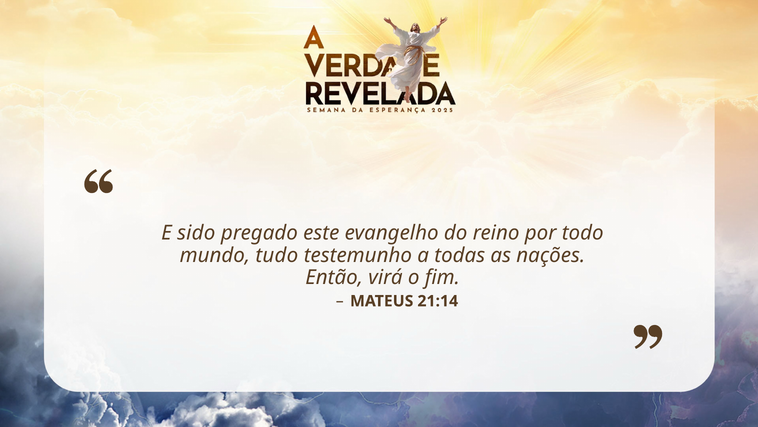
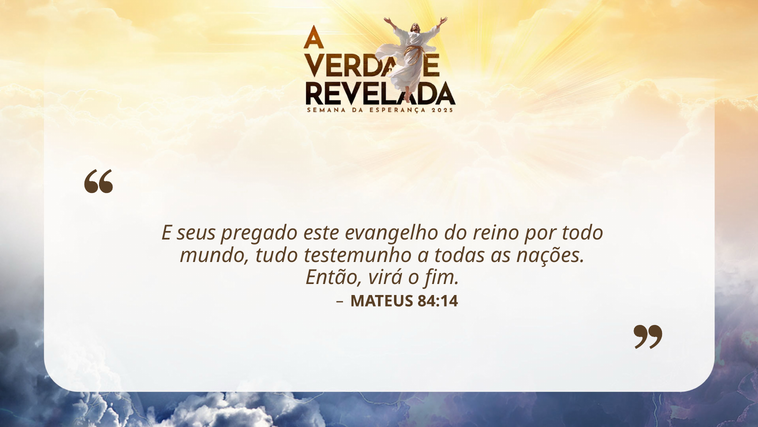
sido: sido -> seus (196, 233)
21:14: 21:14 -> 84:14 (438, 301)
